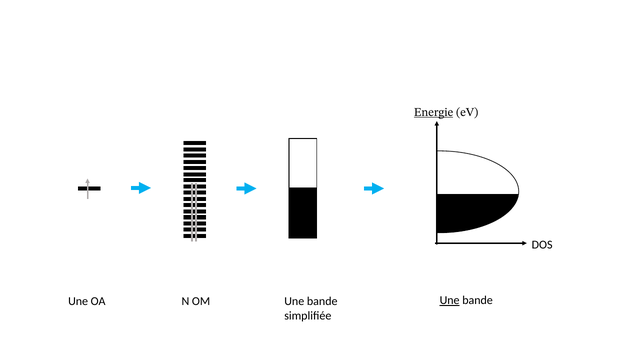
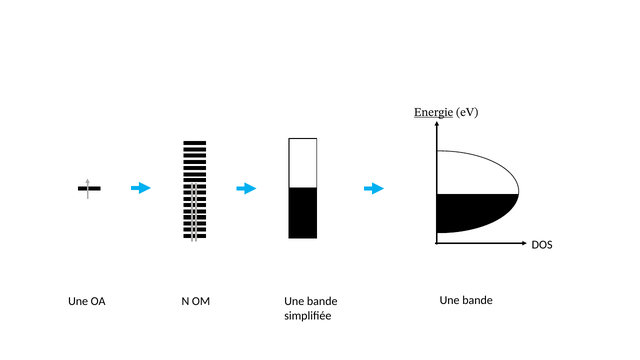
Une underline: present -> none (450, 300)
